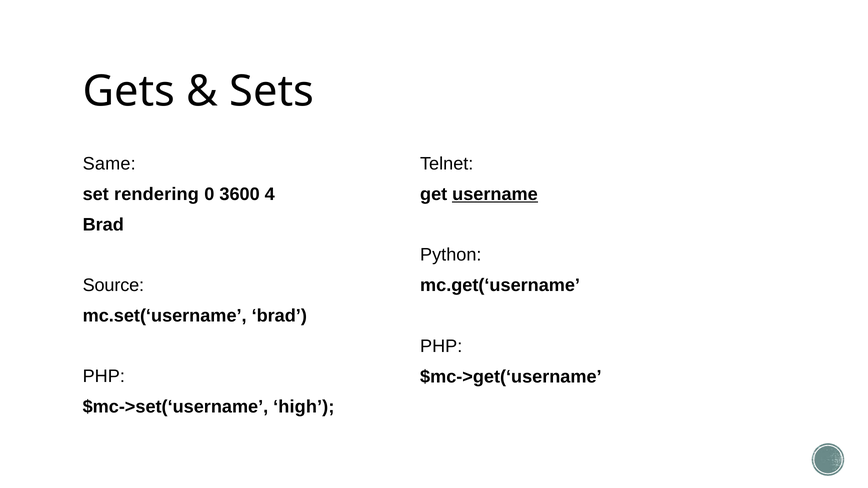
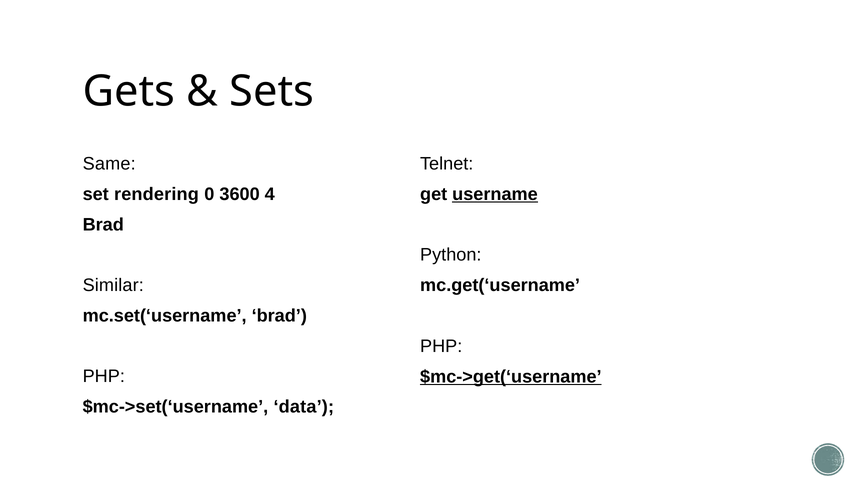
Source: Source -> Similar (113, 285)
$mc->get(‘username underline: none -> present (511, 377)
high: high -> data (304, 407)
